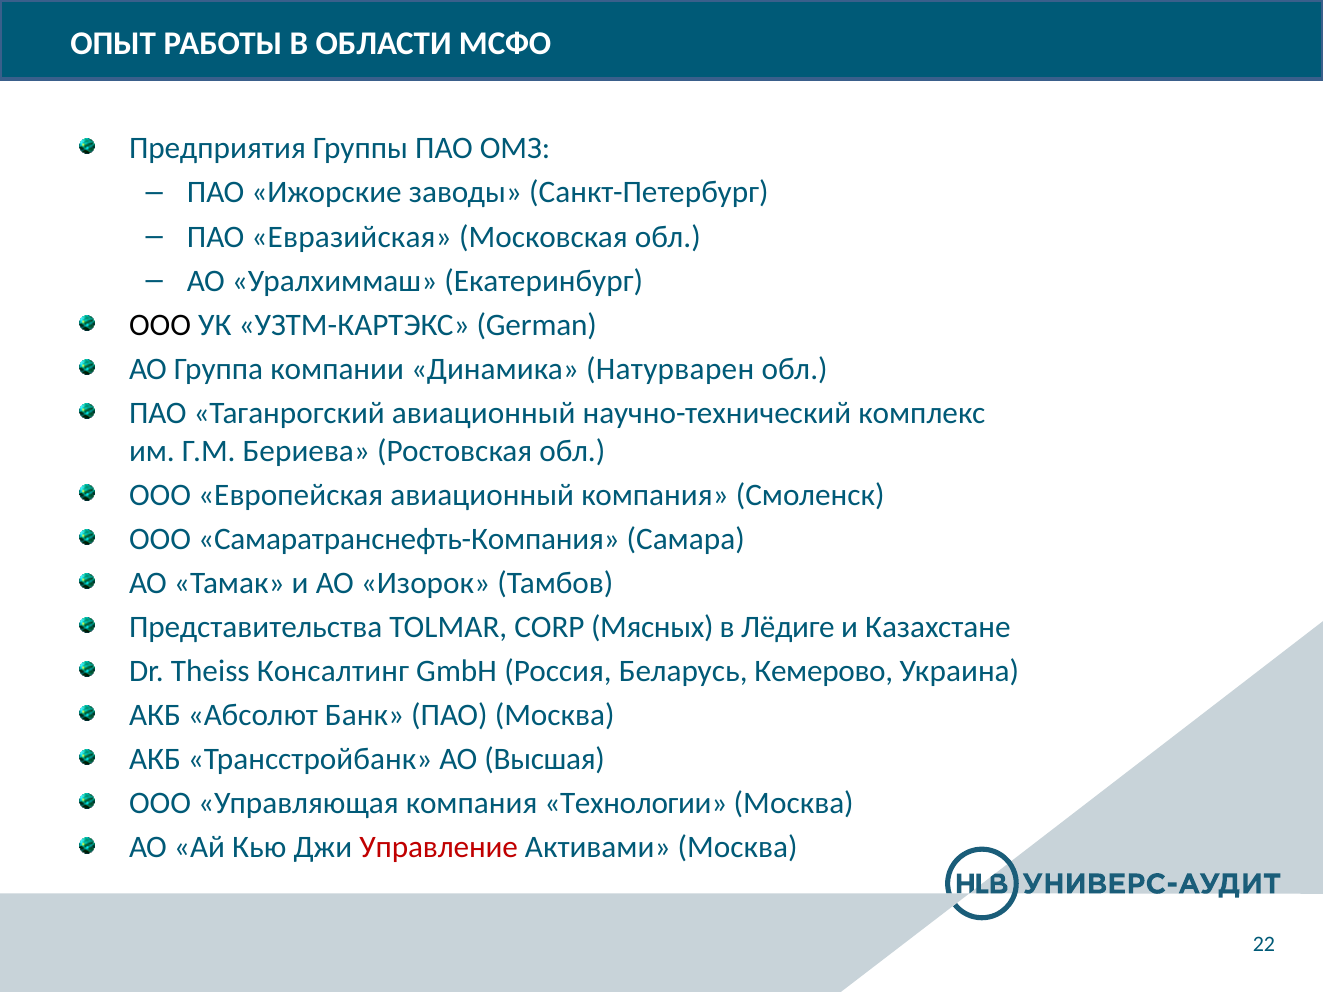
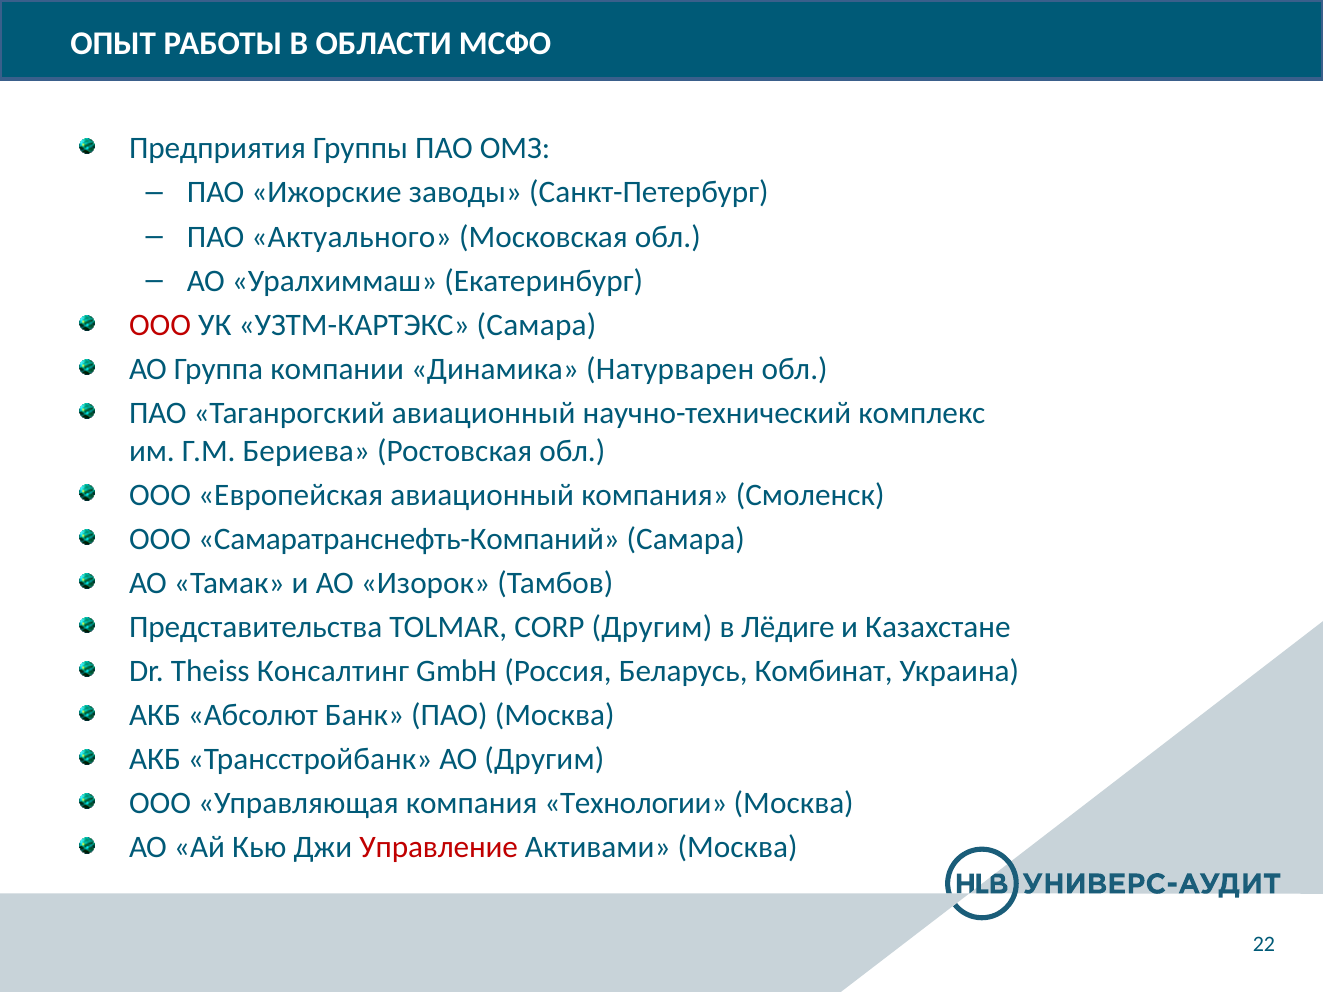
Евразийская: Евразийская -> Актуального (352, 237)
ООО colour: black -> red (160, 325)
УЗТМ-КАРТЭКС German: German -> Самара (537, 325)
Самаратранснефть-Компания: Самаратранснефть-Компания -> Самаратранснефть-Компаний (409, 539)
CORP Мясных: Мясных -> Другим (652, 627)
Кемерово: Кемерово -> Комбинат (824, 671)
АО Высшая: Высшая -> Другим (544, 760)
